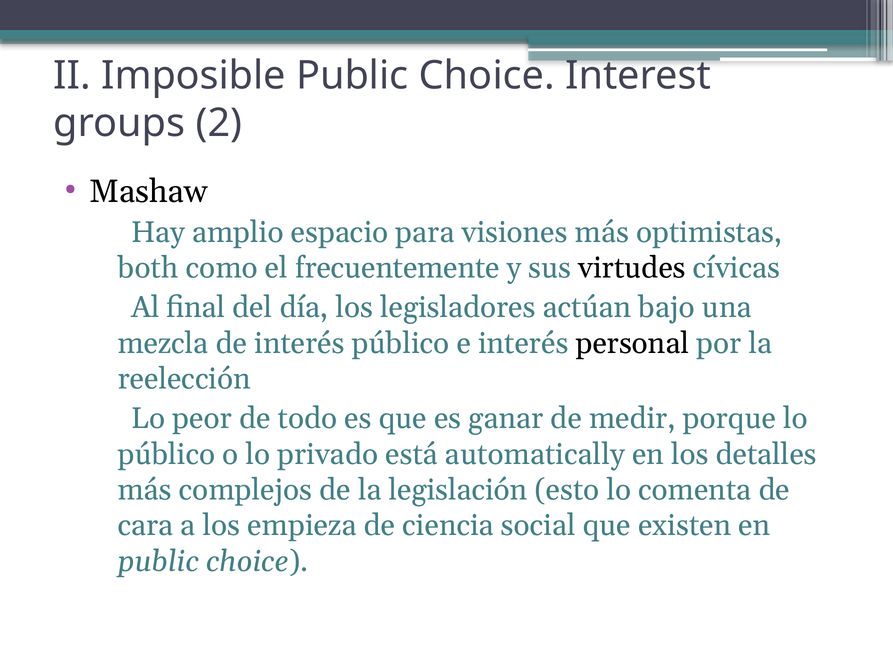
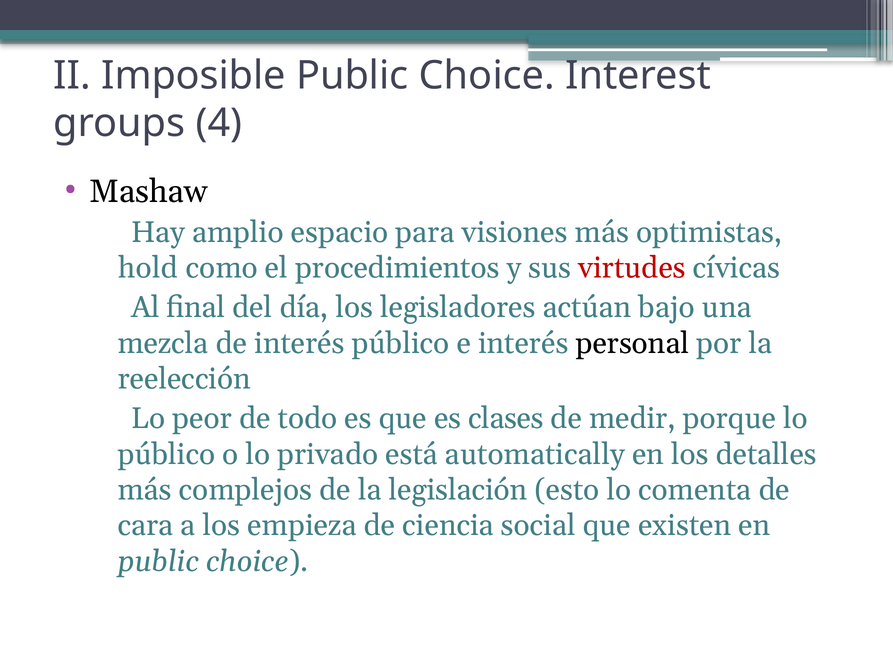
2: 2 -> 4 (219, 123)
both: both -> hold (148, 268)
frecuentemente: frecuentemente -> procedimientos (397, 268)
virtudes colour: black -> red (632, 268)
ganar: ganar -> clases (506, 418)
